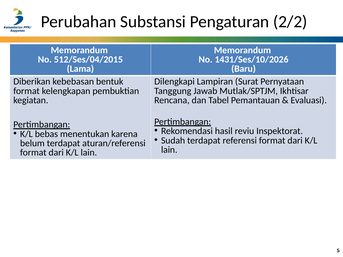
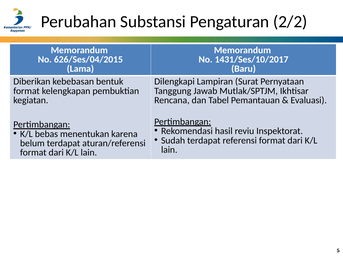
512/Ses/04/2015: 512/Ses/04/2015 -> 626/Ses/04/2015 (88, 60)
1431/Ses/10/2026: 1431/Ses/10/2026 -> 1431/Ses/10/2017 (252, 60)
